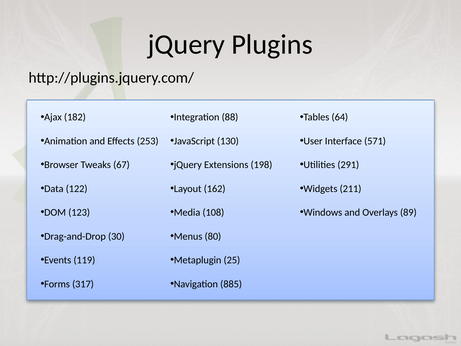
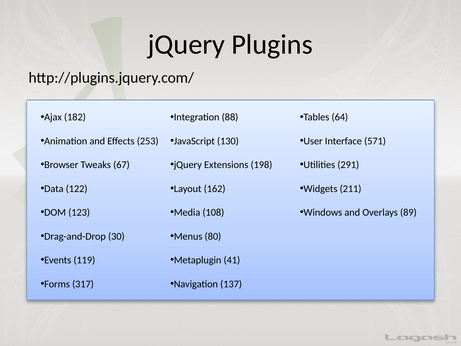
25: 25 -> 41 (232, 260)
885: 885 -> 137 (231, 284)
